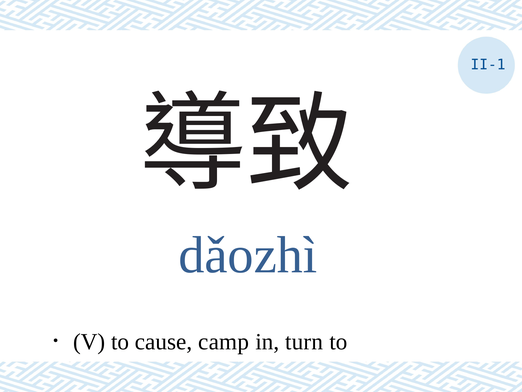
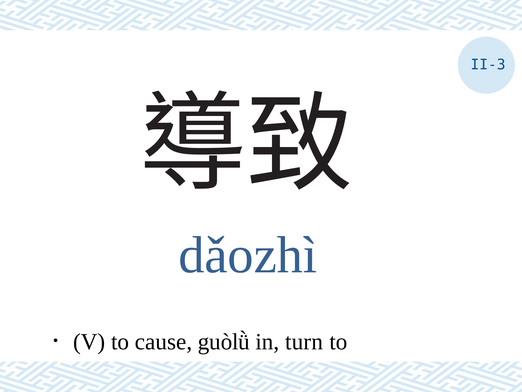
II-1: II-1 -> II-3 (488, 64)
camp: camp -> guòlǜ (224, 341)
